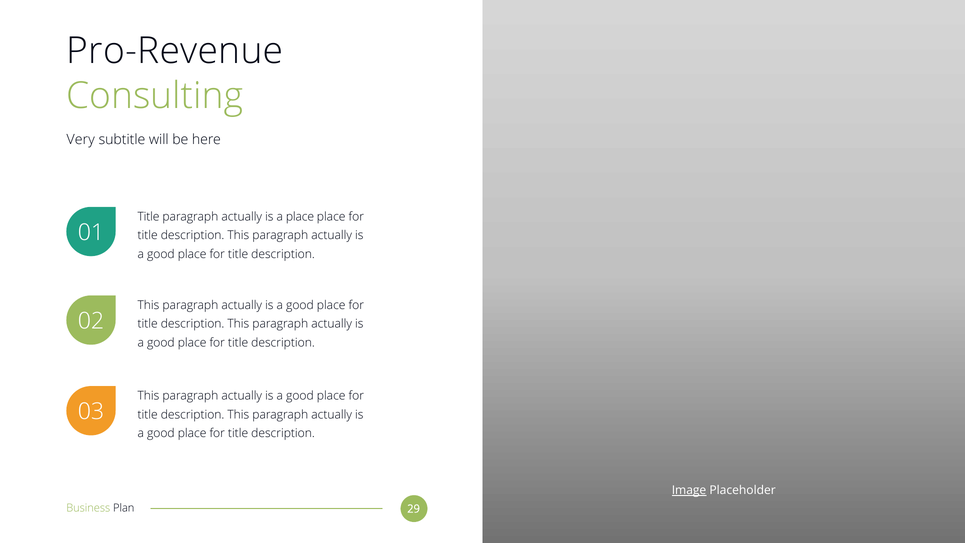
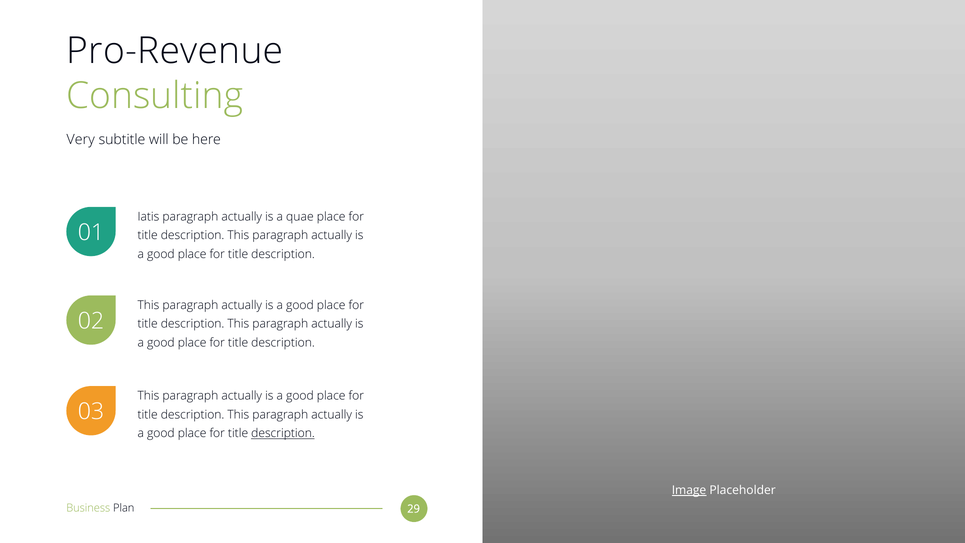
Title: Title -> Iatis (148, 217)
a place: place -> quae (300, 217)
description underline: none -> present (283, 433)
